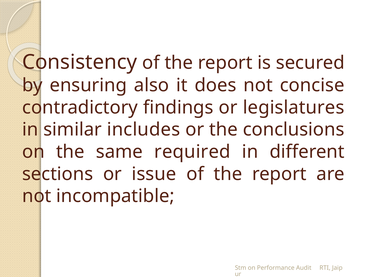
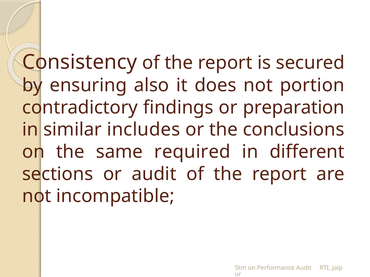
concise: concise -> portion (312, 85)
legislatures: legislatures -> preparation (294, 108)
or issue: issue -> audit (154, 174)
